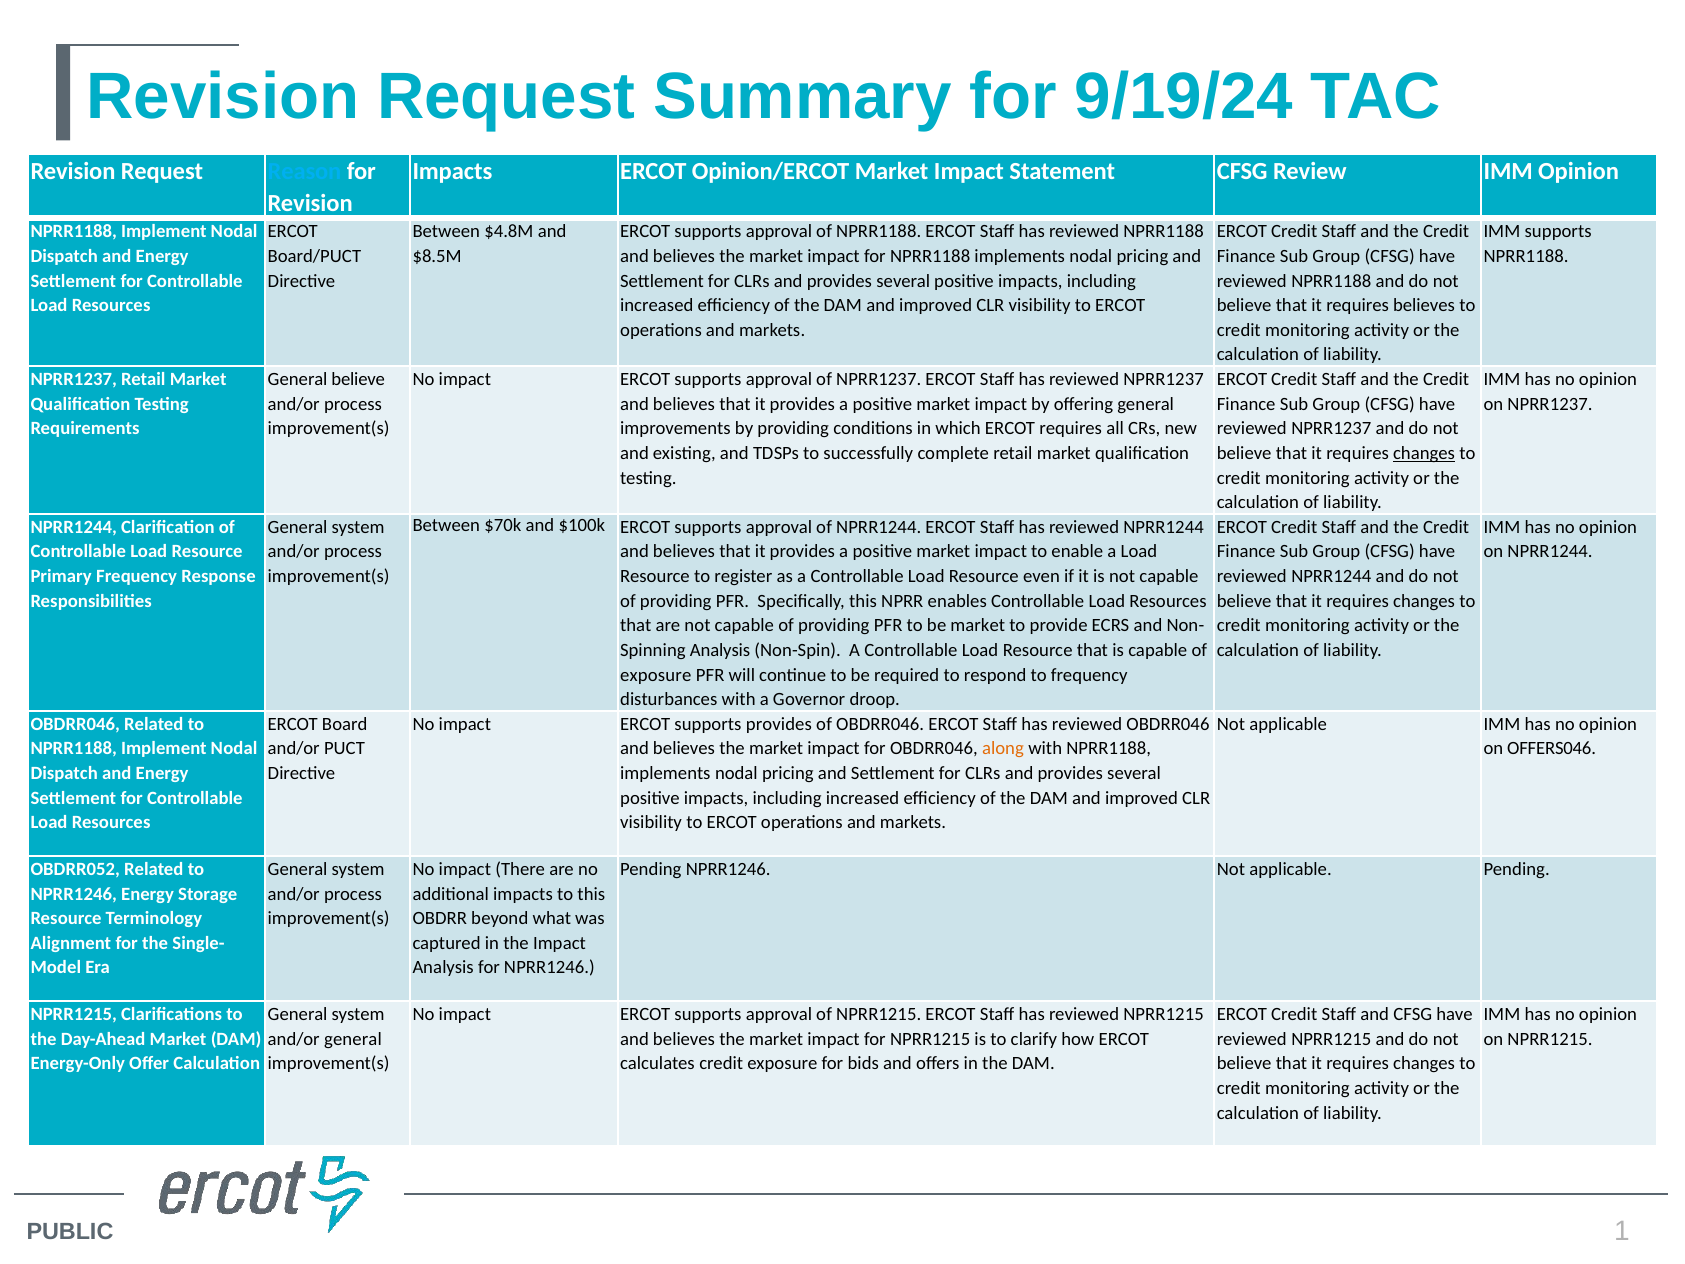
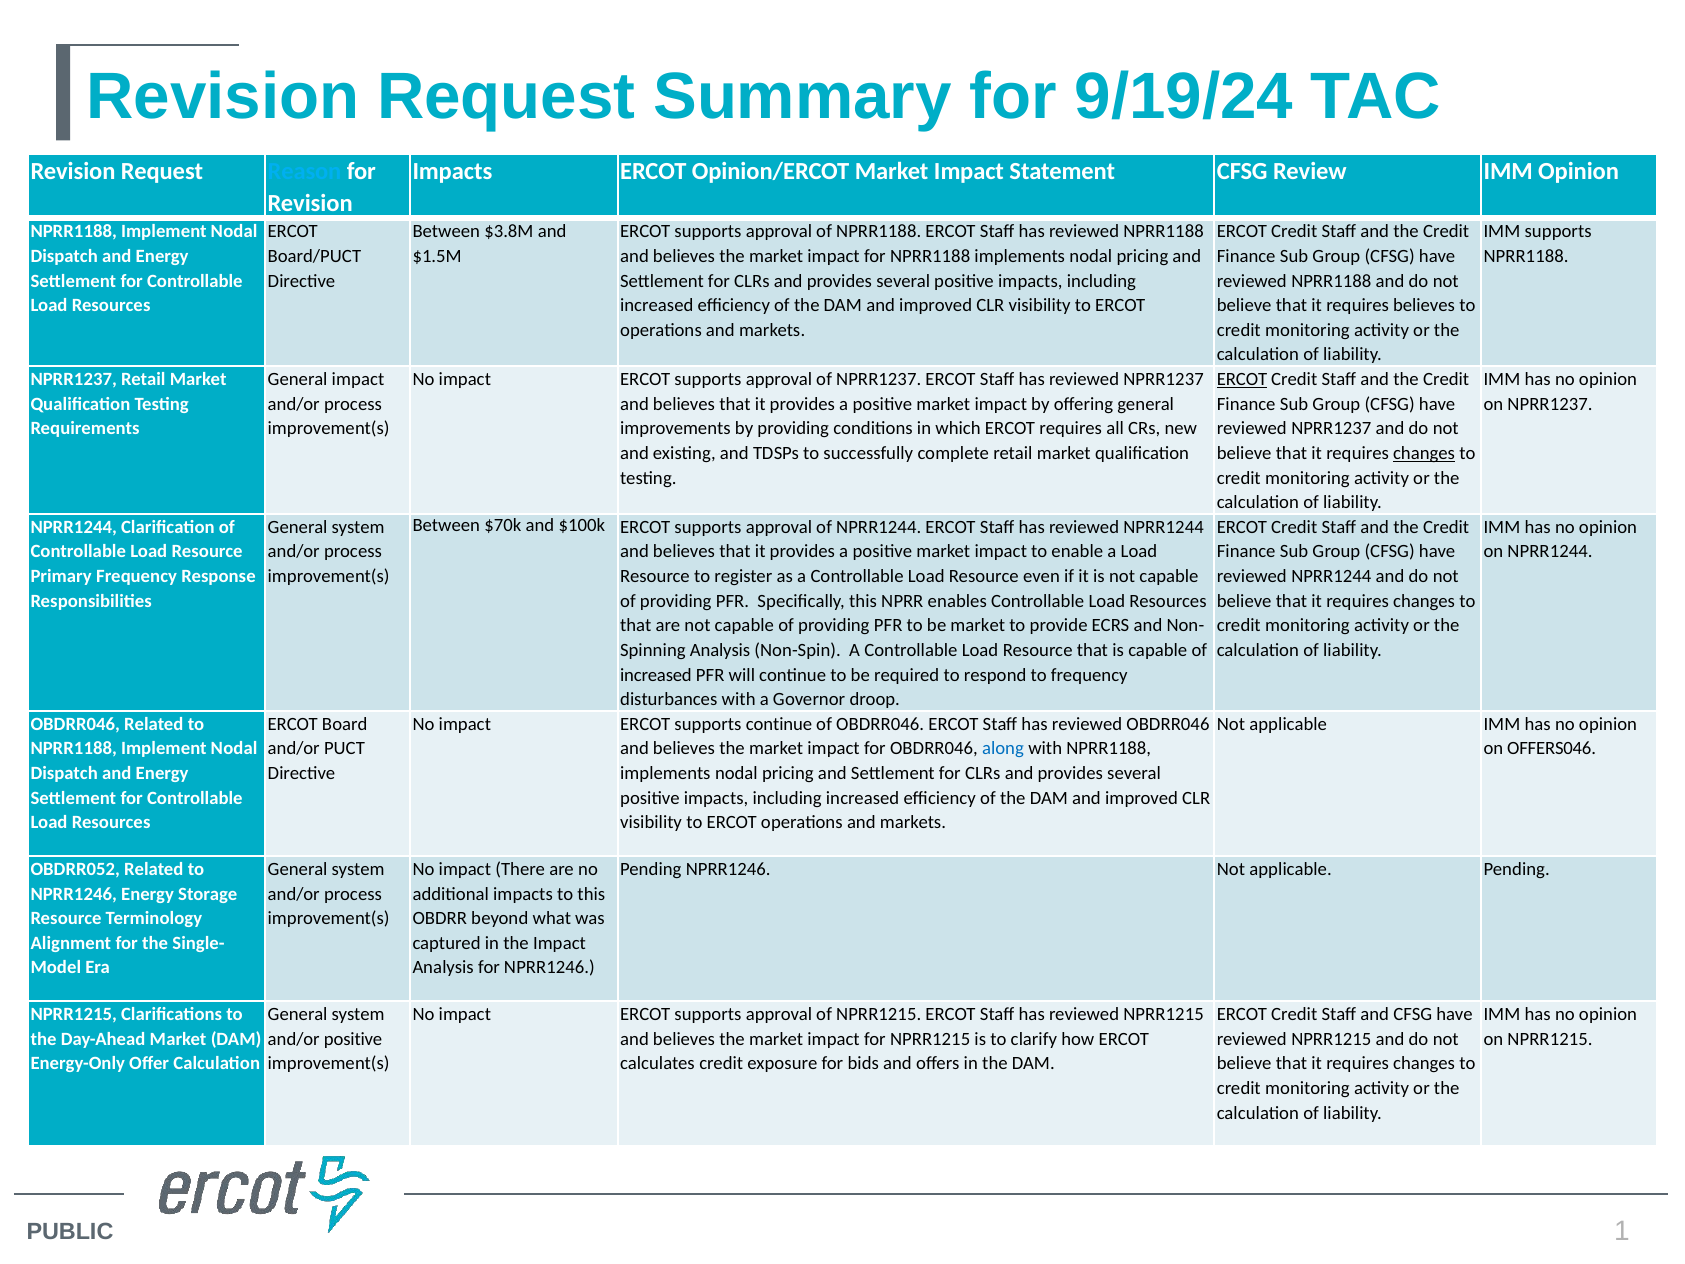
$4.8M: $4.8M -> $3.8M (509, 232)
$8.5M: $8.5M -> $1.5M (437, 256)
General believe: believe -> impact (358, 379)
ERCOT underline: none -> present (1242, 379)
exposure: exposure -> increased (656, 675)
supports provides: provides -> continue (779, 724)
along colour: orange -> blue (1003, 749)
and/or general: general -> positive (353, 1039)
